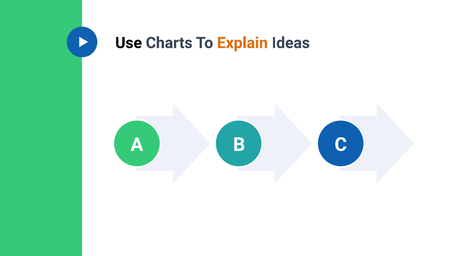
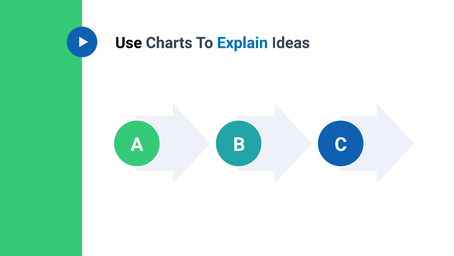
Explain colour: orange -> blue (242, 43)
